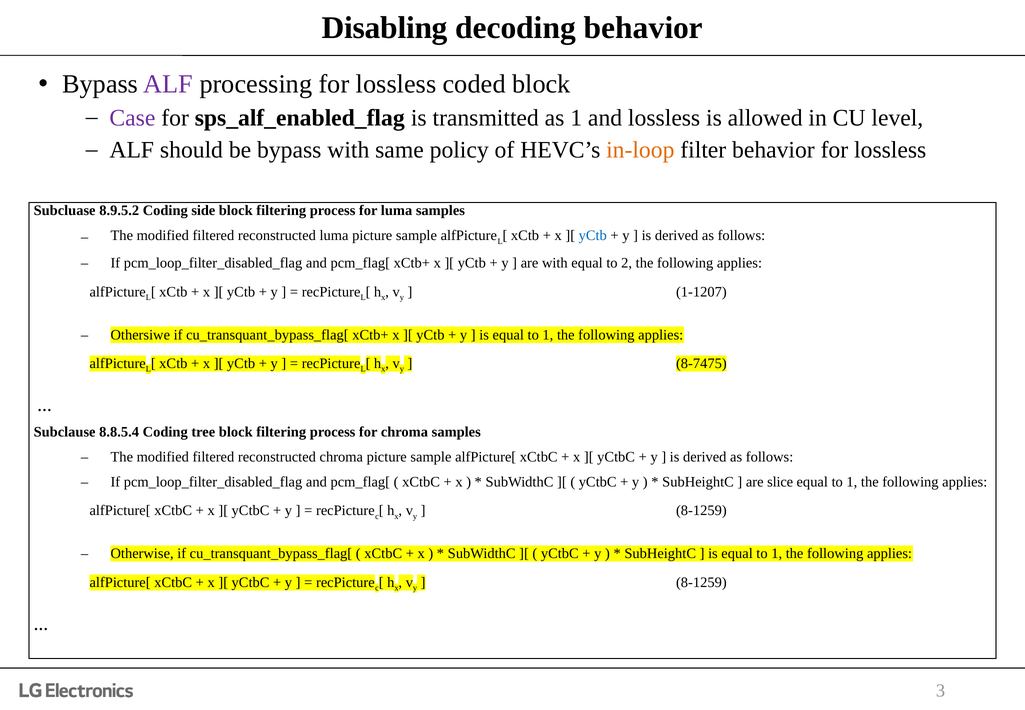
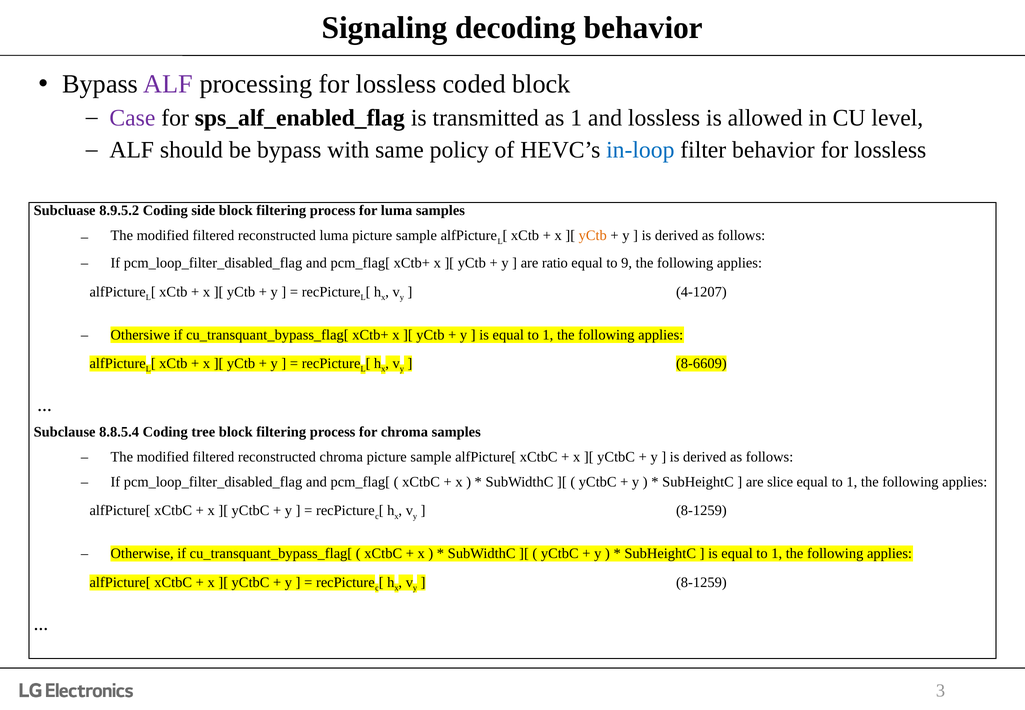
Disabling: Disabling -> Signaling (385, 28)
in-loop colour: orange -> blue (640, 150)
yCtb colour: blue -> orange (593, 236)
are with: with -> ratio (555, 263)
2: 2 -> 9 (627, 263)
1‑1207: 1‑1207 -> 4‑1207 (701, 292)
8‑7475: 8‑7475 -> 8‑6609 (701, 363)
